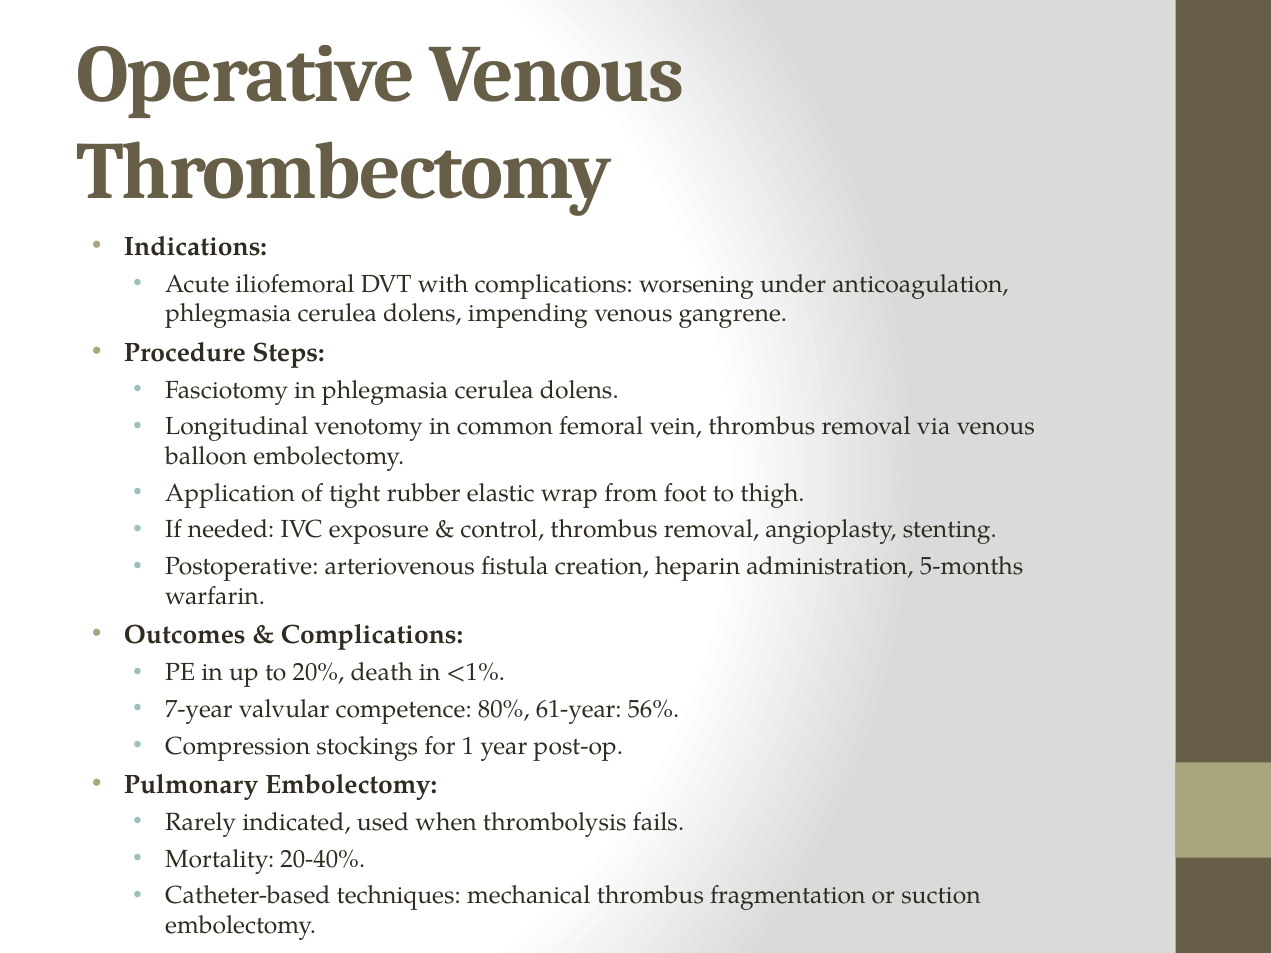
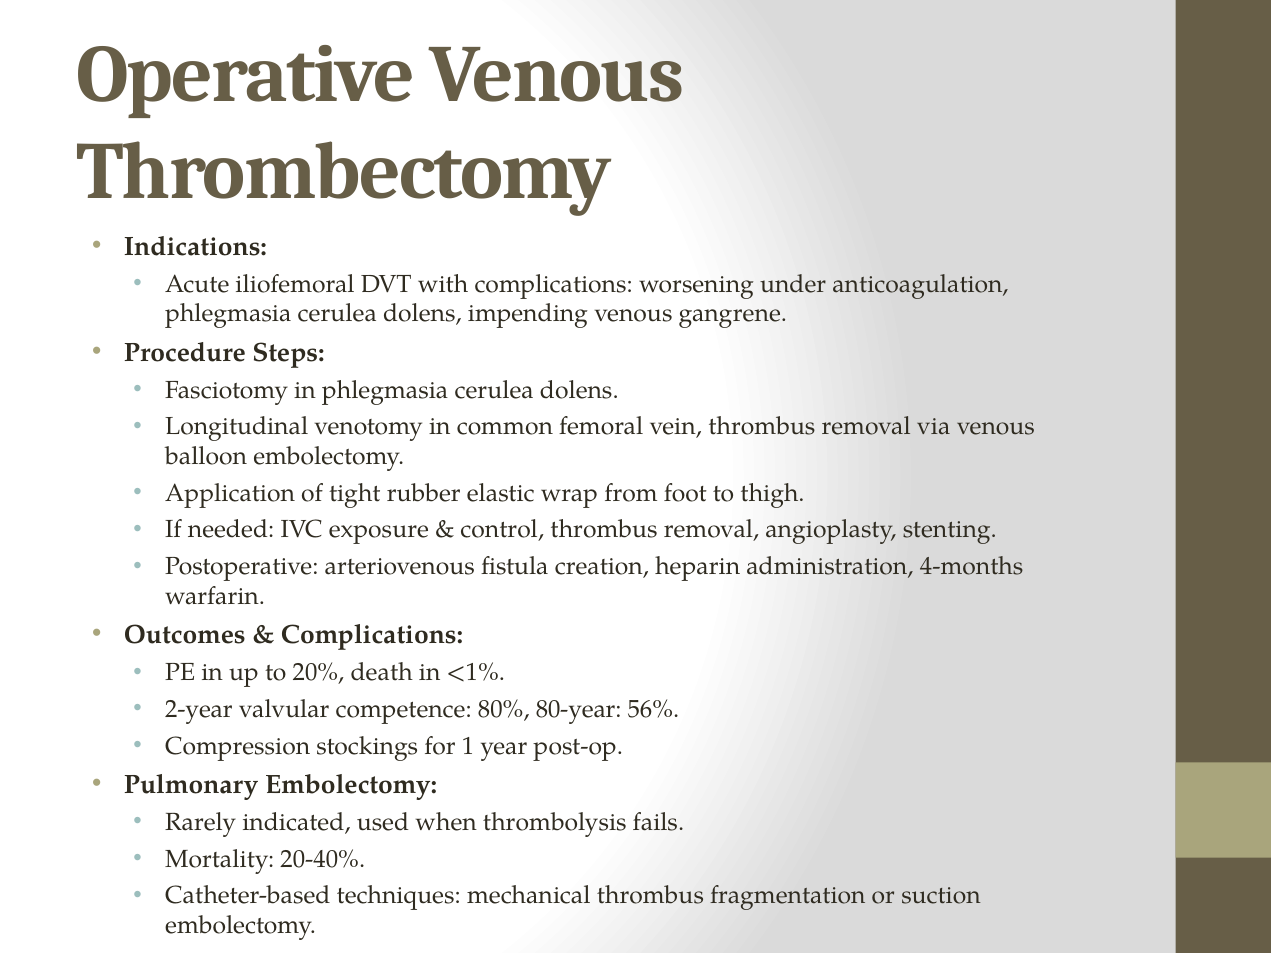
5-months: 5-months -> 4-months (972, 567)
7-year: 7-year -> 2-year (199, 709)
61-year: 61-year -> 80-year (579, 709)
